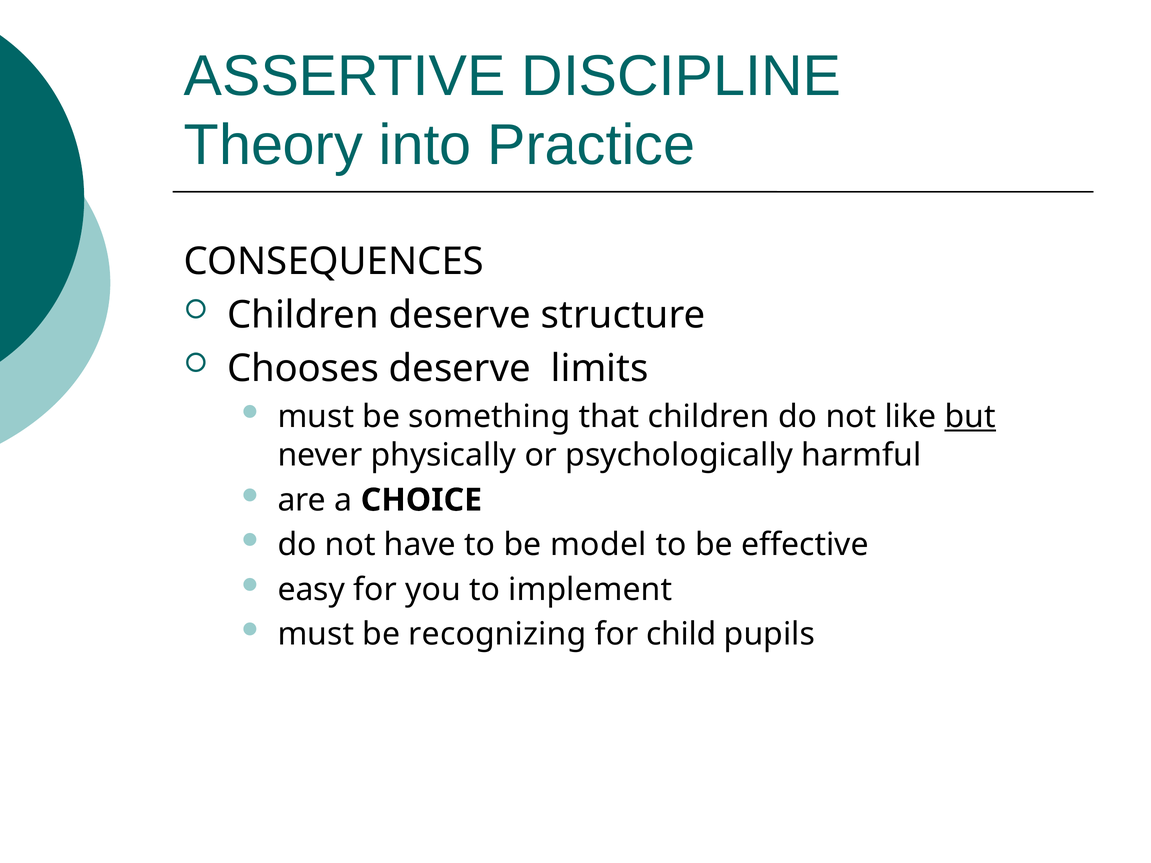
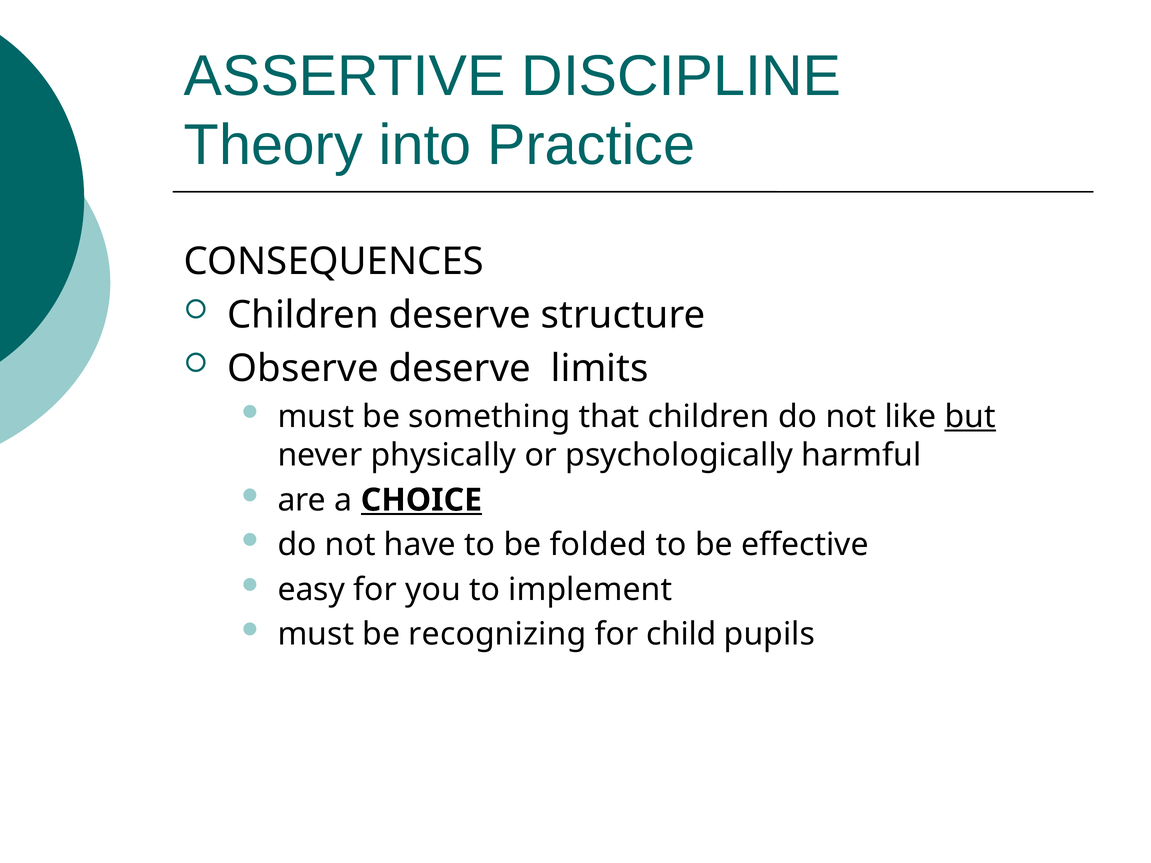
Chooses: Chooses -> Observe (303, 369)
CHOICE underline: none -> present (421, 500)
model: model -> folded (598, 545)
